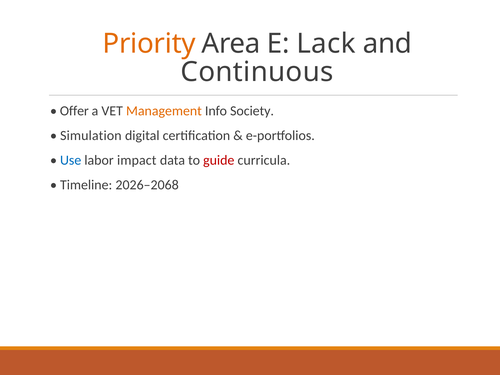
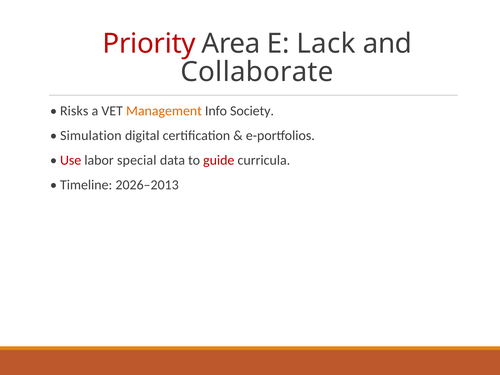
Priority colour: orange -> red (149, 44)
Continuous: Continuous -> Collaborate (257, 72)
Offer: Offer -> Risks (74, 111)
Use colour: blue -> red (71, 160)
impact: impact -> special (137, 160)
2026–2068: 2026–2068 -> 2026–2013 (147, 185)
